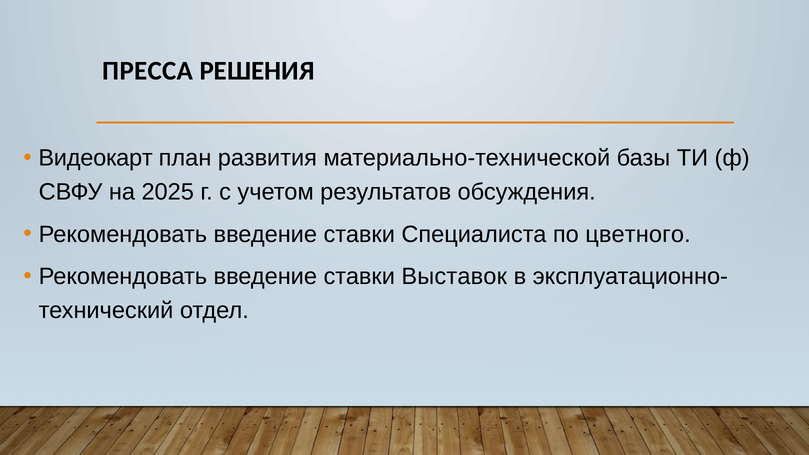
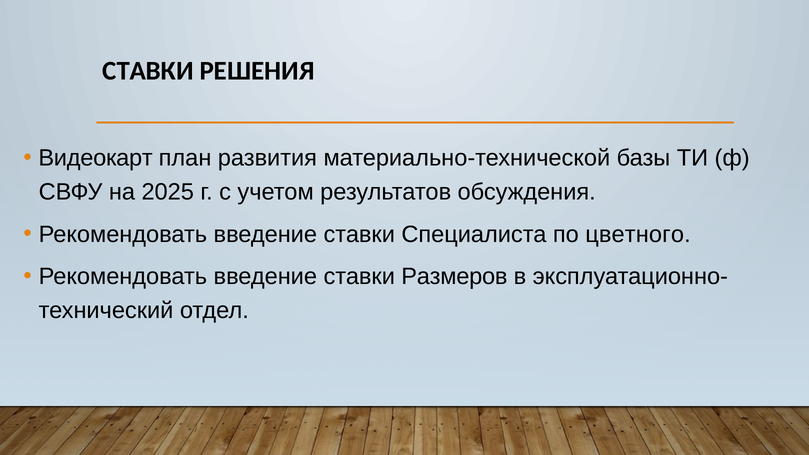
ПРЕССА: ПРЕССА -> СТАВКИ (148, 71)
Выставок: Выставок -> Размеров (454, 277)
